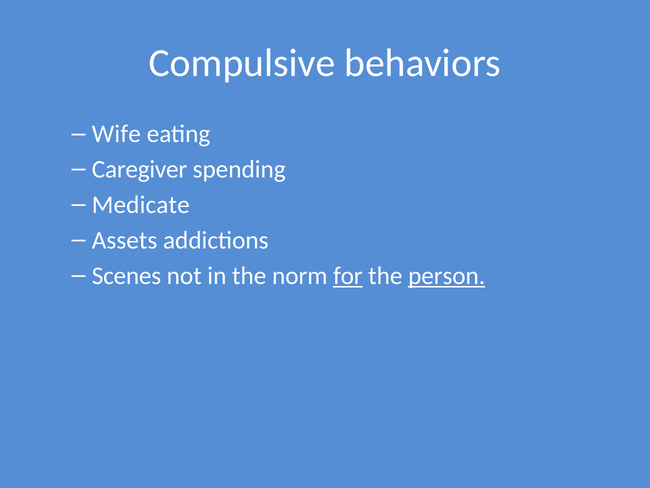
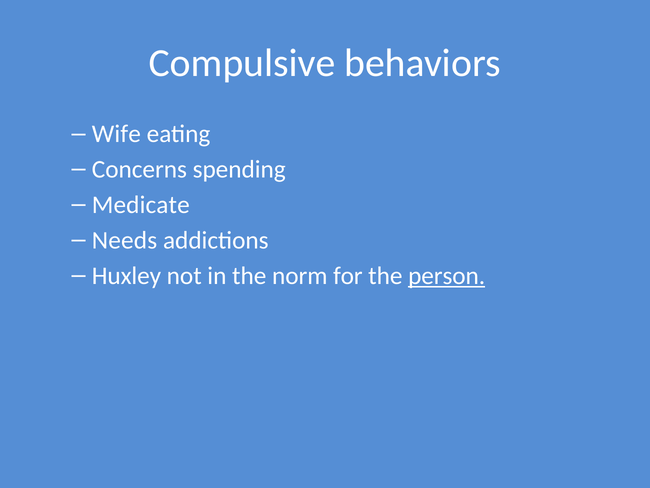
Caregiver: Caregiver -> Concerns (139, 169)
Assets: Assets -> Needs (125, 240)
Scenes: Scenes -> Huxley (126, 276)
for underline: present -> none (348, 276)
